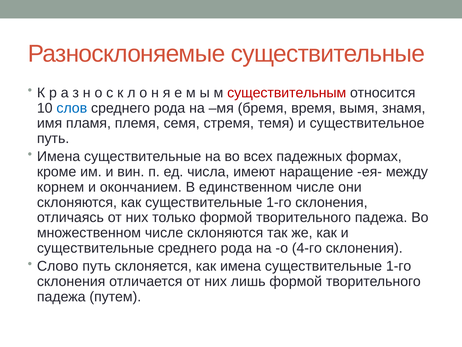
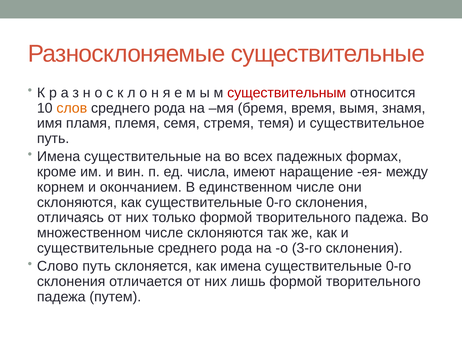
слов colour: blue -> orange (72, 108)
как существительные 1-го: 1-го -> 0-го (279, 202)
4-го: 4-го -> 3-го (307, 248)
имена существительные 1-го: 1-го -> 0-го (399, 266)
